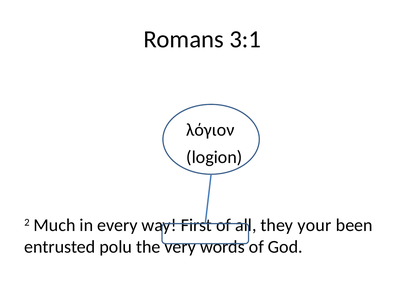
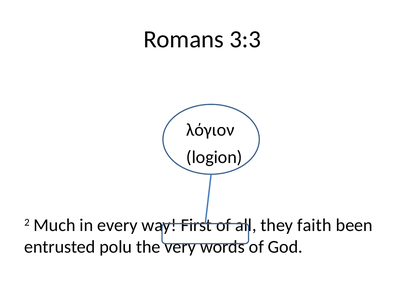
3:1: 3:1 -> 3:3 (245, 39)
your: your -> faith (314, 225)
